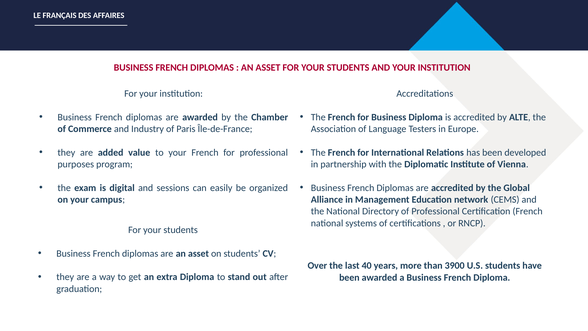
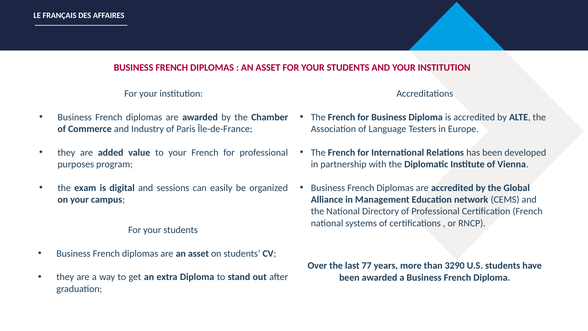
40: 40 -> 77 (367, 266)
3900: 3900 -> 3290 (455, 266)
